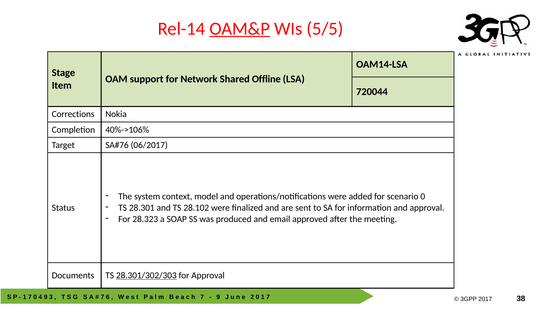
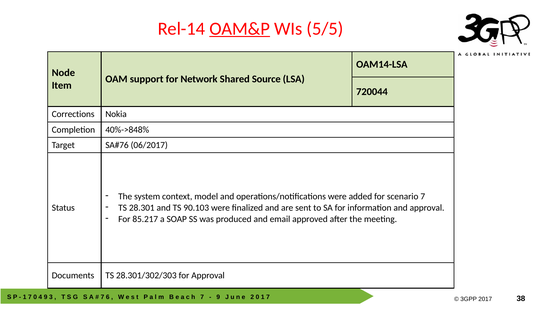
Stage: Stage -> Node (63, 73)
Offline: Offline -> Source (266, 79)
40%->106%: 40%->106% -> 40%->848% (127, 130)
scenario 0: 0 -> 7 (423, 197)
28.102: 28.102 -> 90.103 (196, 208)
28.323: 28.323 -> 85.217 (145, 219)
28.301/302/303 underline: present -> none (146, 276)
